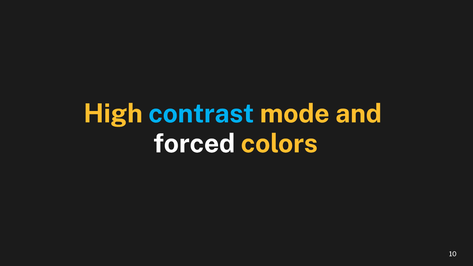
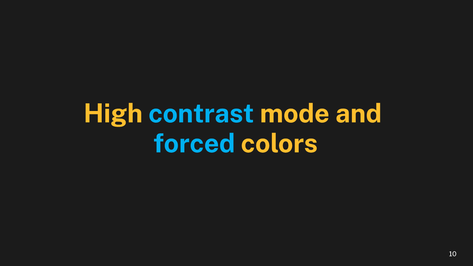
forced colour: white -> light blue (194, 144)
